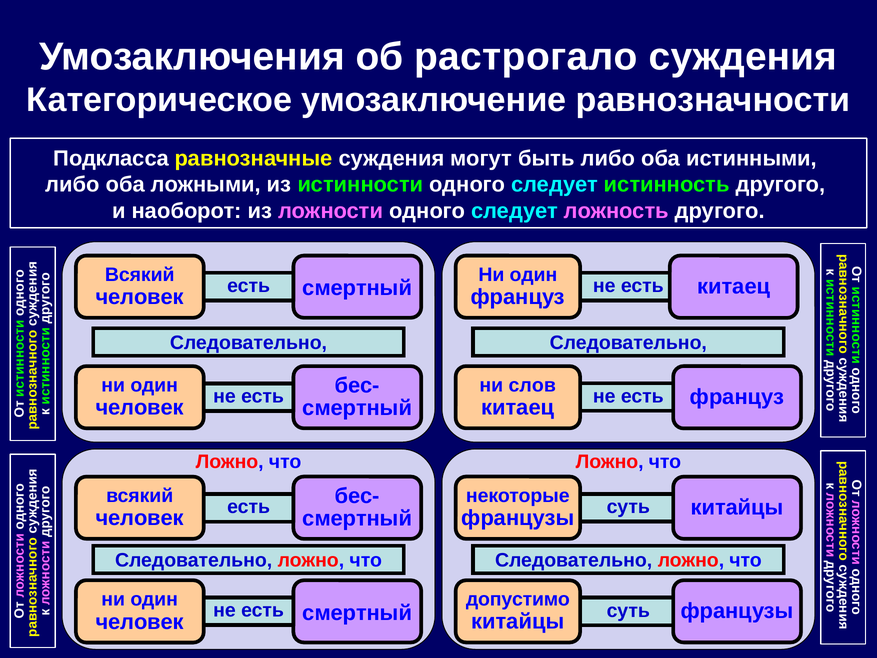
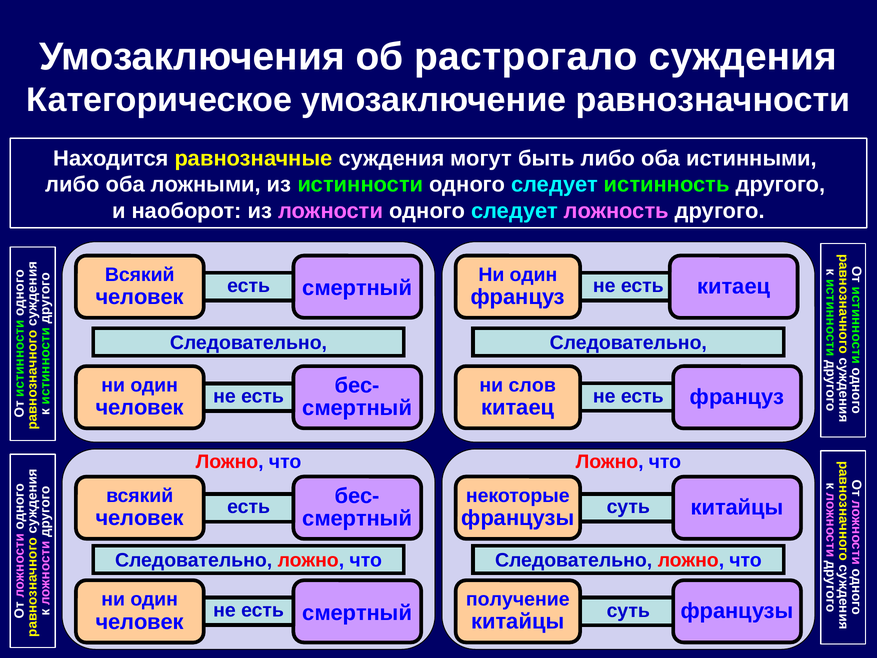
Подкласса: Подкласса -> Находится (111, 158)
допустимо: допустимо -> получение (518, 599)
